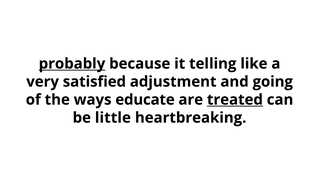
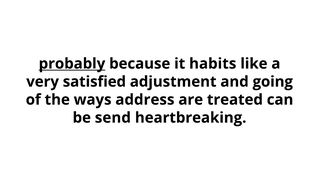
telling: telling -> habits (213, 63)
educate: educate -> address (145, 99)
treated underline: present -> none (235, 99)
little: little -> send (113, 117)
